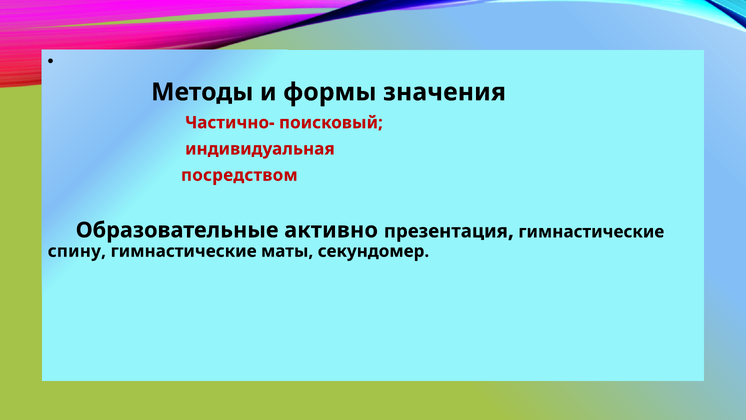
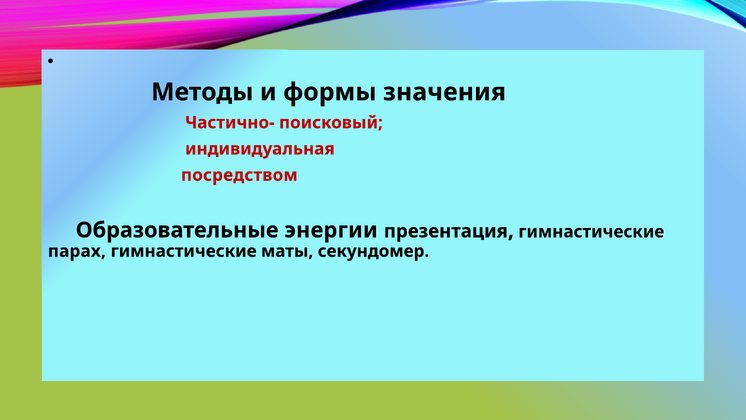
активно: активно -> энергии (331, 230)
спину: спину -> парах (77, 251)
